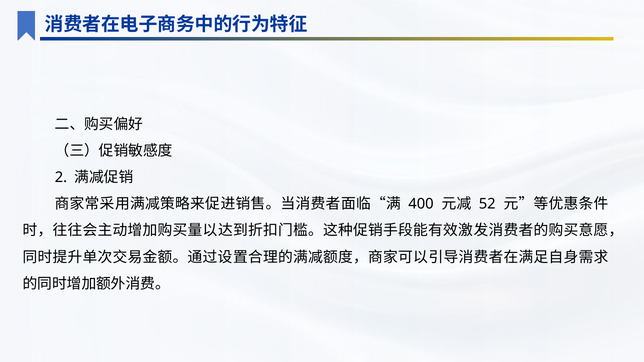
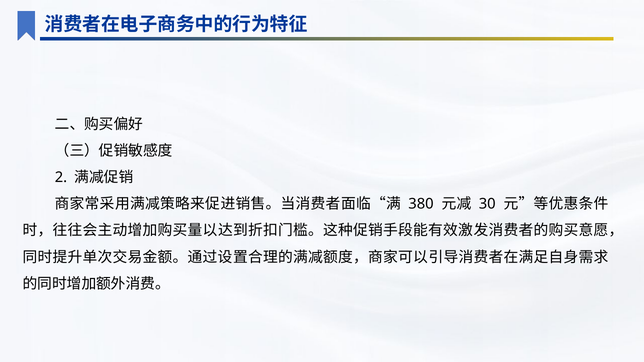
400: 400 -> 380 (421, 204)
52: 52 -> 30 (487, 204)
